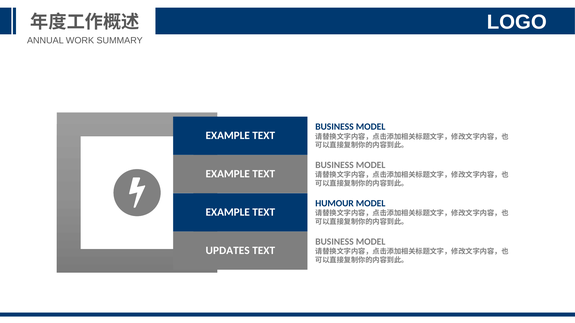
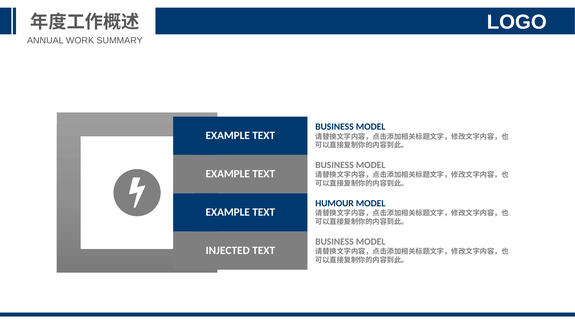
UPDATES: UPDATES -> INJECTED (228, 251)
